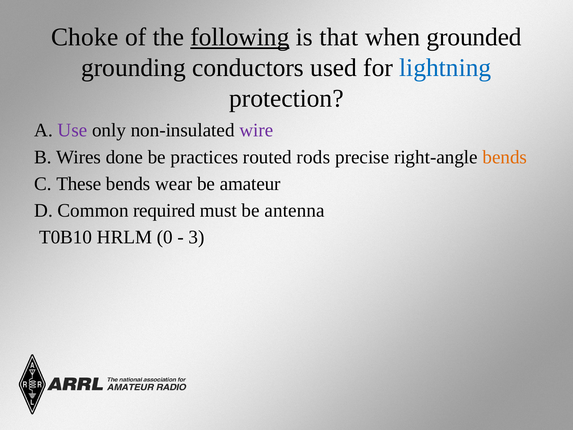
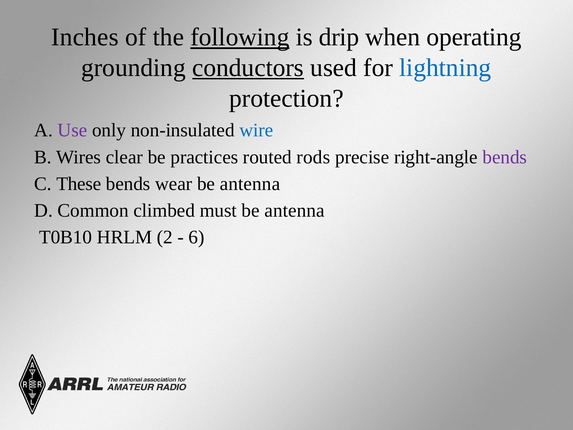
Choke: Choke -> Inches (85, 37)
that: that -> drip (339, 37)
grounded: grounded -> operating (474, 37)
conductors underline: none -> present (248, 68)
wire colour: purple -> blue (256, 130)
done: done -> clear (124, 157)
bends colour: orange -> purple (505, 157)
amateur: amateur -> antenna (250, 184)
required: required -> climbed (164, 210)
0: 0 -> 2 (165, 237)
3: 3 -> 6 (197, 237)
